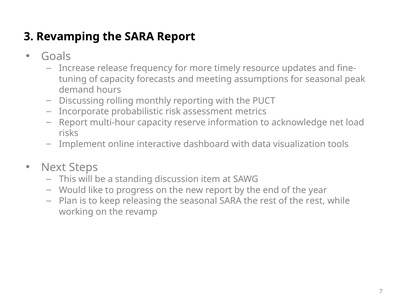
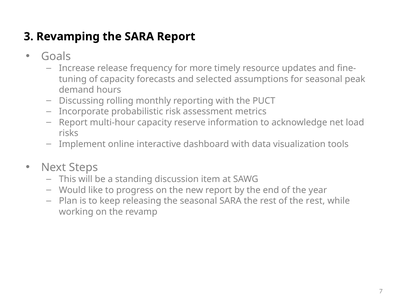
meeting: meeting -> selected (214, 79)
